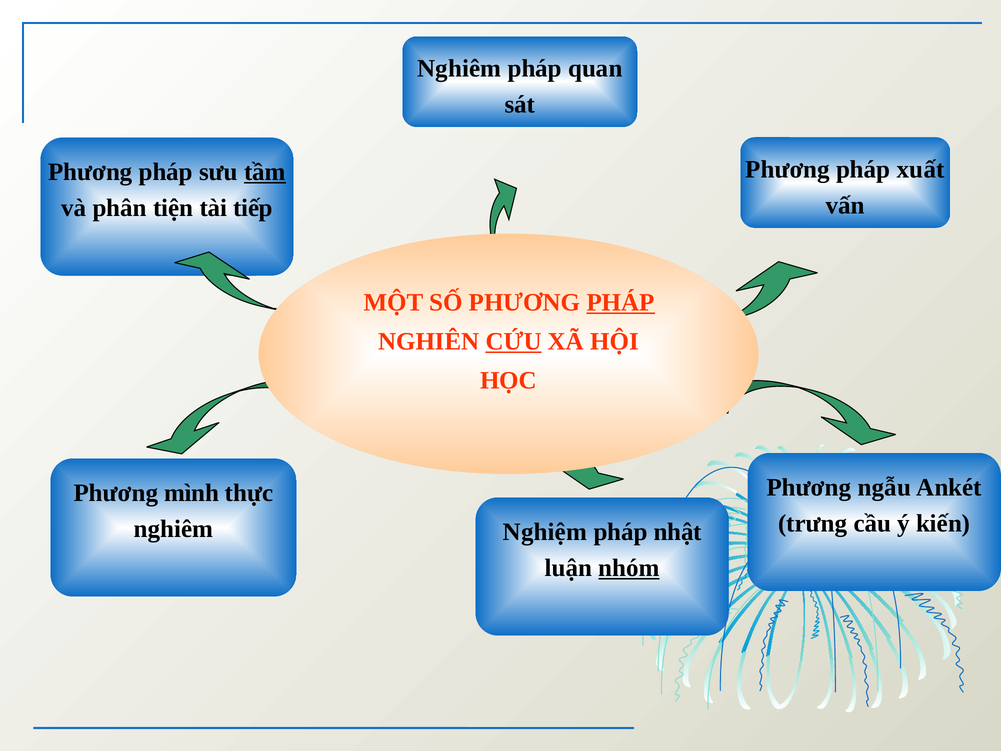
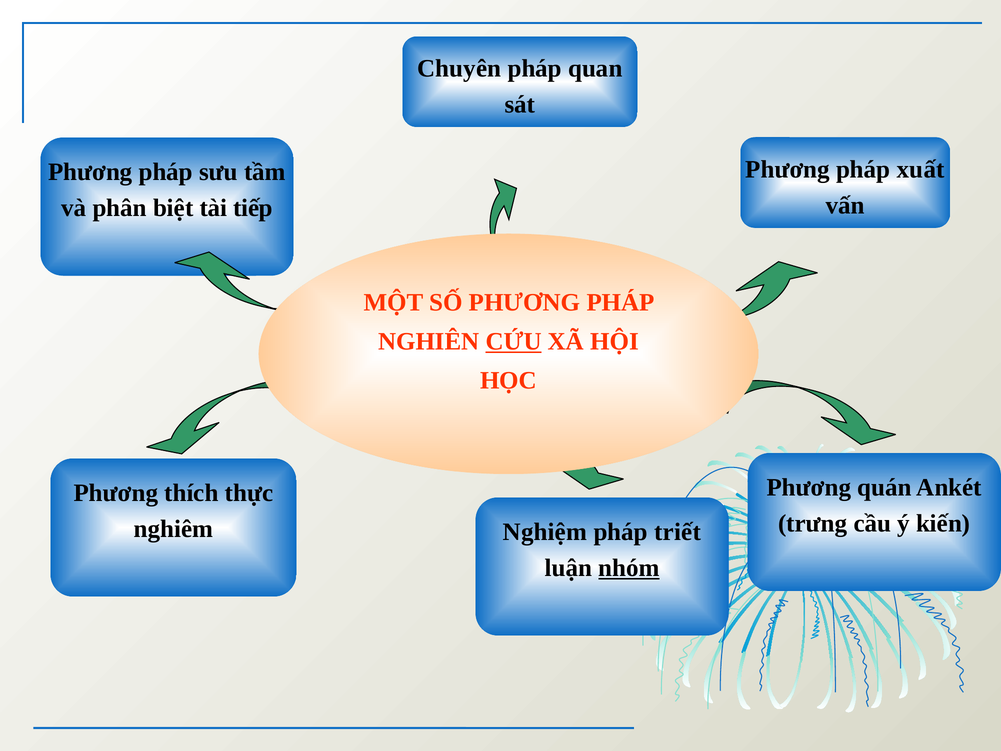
Nghiêm: Nghiêm -> Chuyên (459, 68)
tầm underline: present -> none (265, 172)
tiện: tiện -> biệt (173, 208)
PHÁP underline: present -> none (621, 302)
ngẫu: ngẫu -> quán (884, 487)
mình: mình -> thích (191, 493)
nhật: nhật -> triết (677, 532)
